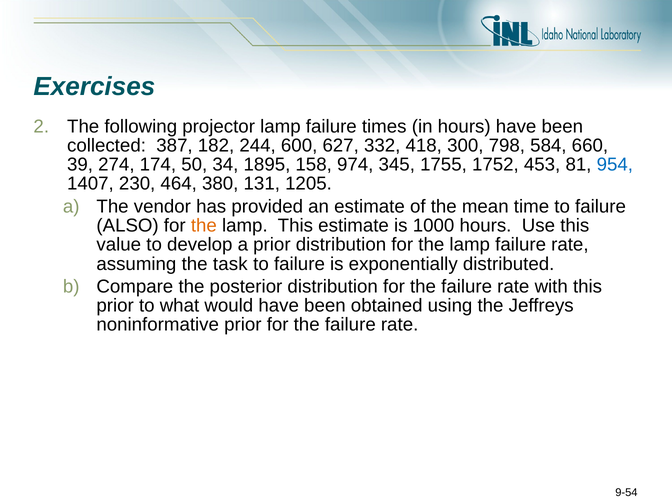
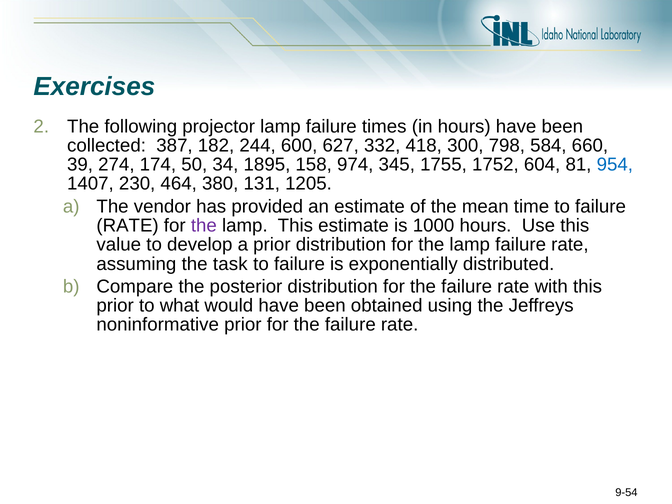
453: 453 -> 604 (542, 165)
ALSO: ALSO -> RATE (128, 226)
the colour: orange -> purple (204, 226)
